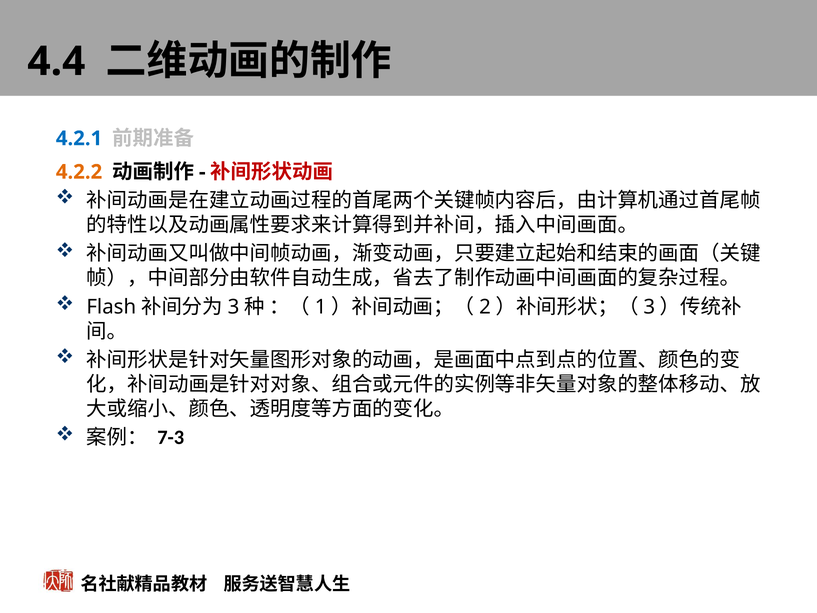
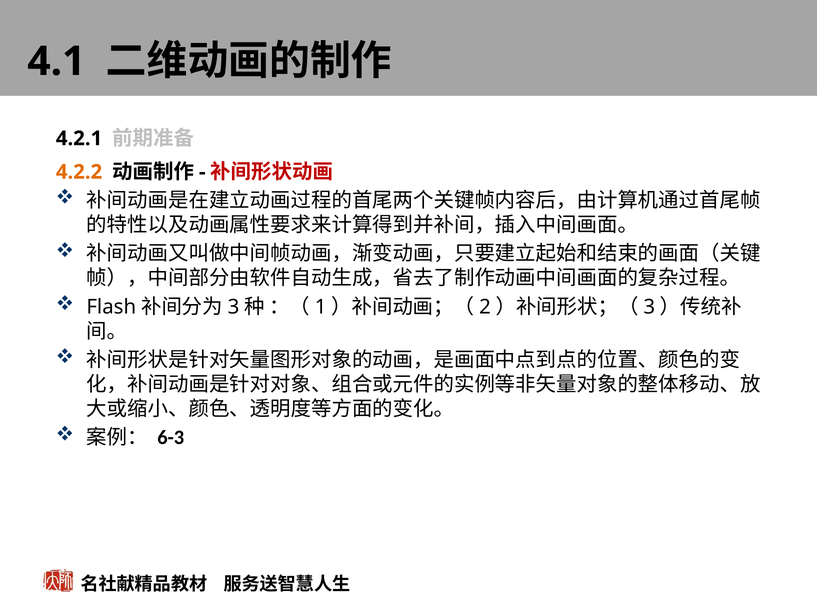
4.4: 4.4 -> 4.1 (56, 61)
4.2.1 colour: blue -> black (79, 138)
7-3: 7-3 -> 6-3 (171, 437)
